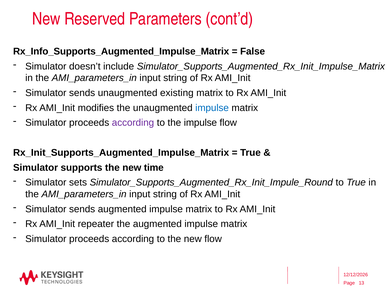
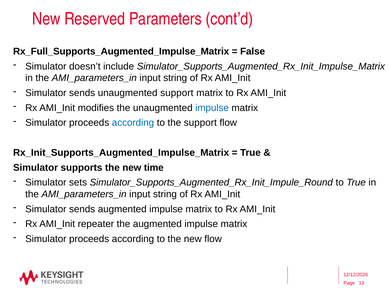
Rx_Info_Supports_Augmented_Impulse_Matrix: Rx_Info_Supports_Augmented_Impulse_Matrix -> Rx_Full_Supports_Augmented_Impulse_Matrix (121, 51)
unaugmented existing: existing -> support (177, 93)
according colour: purple -> blue (133, 123)
the impulse: impulse -> support (200, 123)
